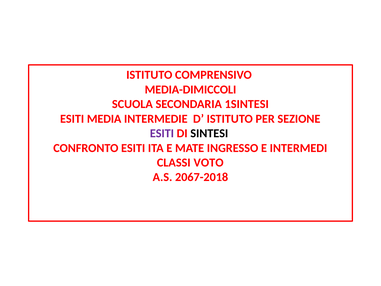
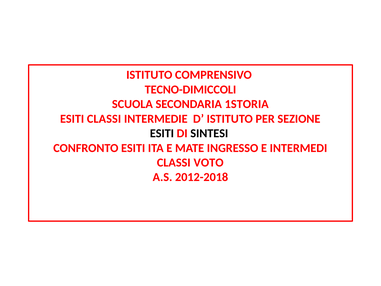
MEDIA-DIMICCOLI: MEDIA-DIMICCOLI -> TECNO-DIMICCOLI (190, 89)
1SINTESI: 1SINTESI -> 1STORIA (247, 104)
ESITI MEDIA: MEDIA -> CLASSI (104, 119)
ESITI colour: purple -> black (162, 133)
2067-2018: 2067-2018 -> 2012-2018 (202, 177)
